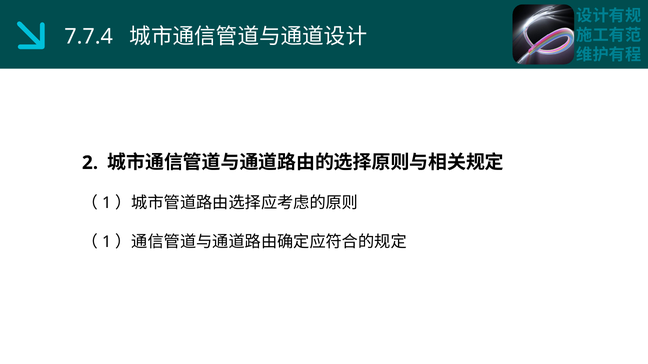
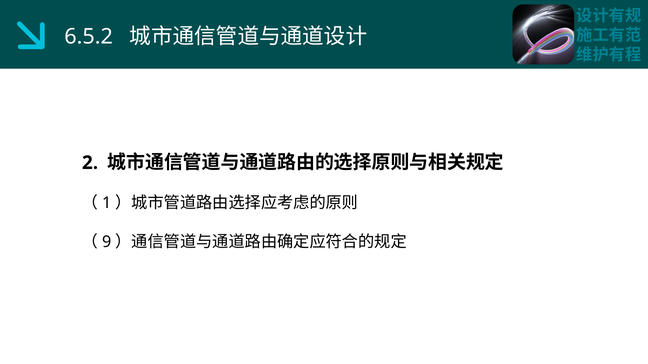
7.7.4: 7.7.4 -> 6.5.2 (89, 37)
1: 1 -> 9 (107, 242)
